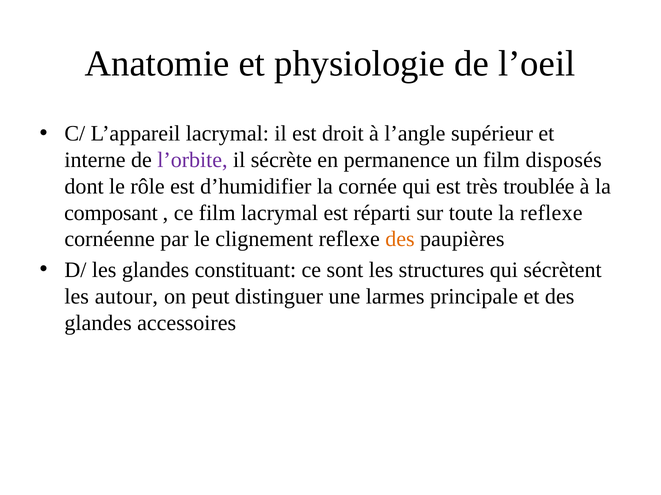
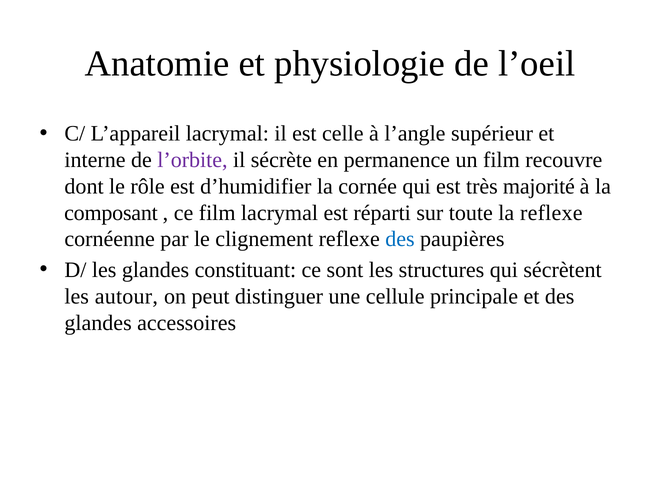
droit: droit -> celle (343, 134)
disposés: disposés -> recouvre (564, 160)
troublée: troublée -> majorité (539, 187)
des colour: orange -> blue (400, 240)
larmes: larmes -> cellule (395, 297)
